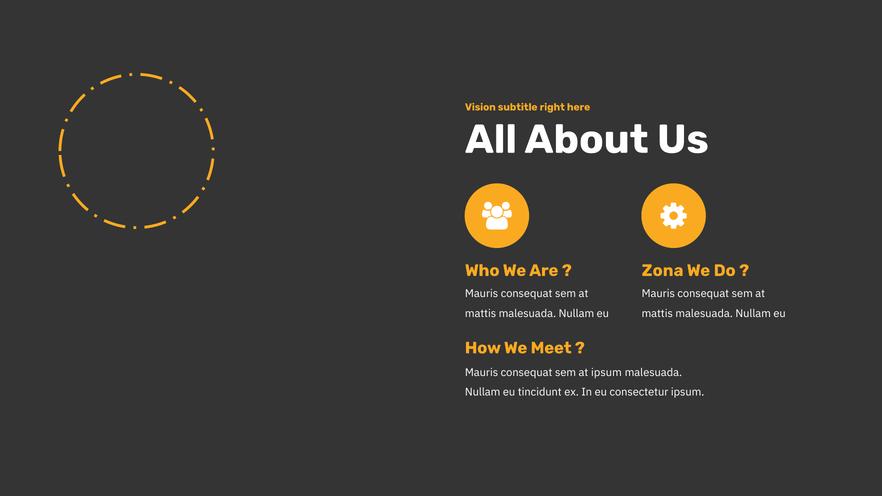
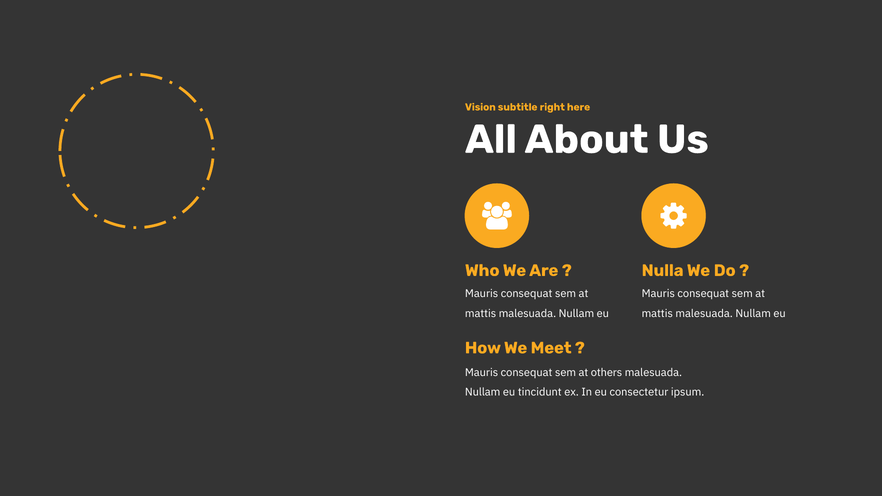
Zona: Zona -> Nulla (663, 271)
at ipsum: ipsum -> others (607, 372)
